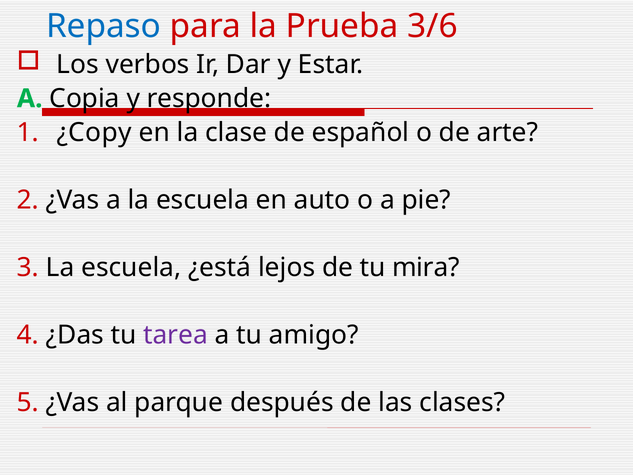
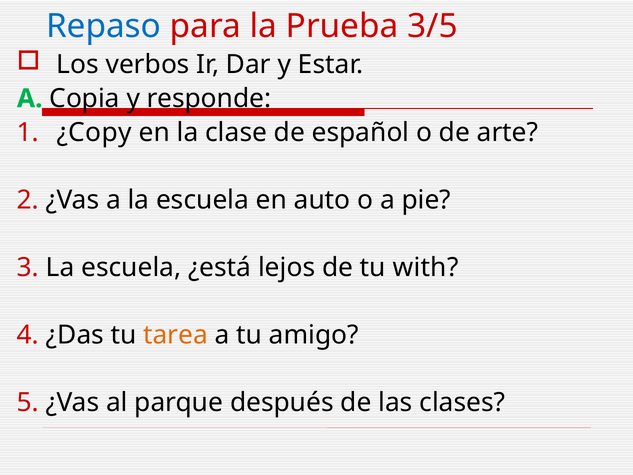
3/6: 3/6 -> 3/5 (433, 26)
mira: mira -> with (426, 267)
tarea colour: purple -> orange (176, 335)
